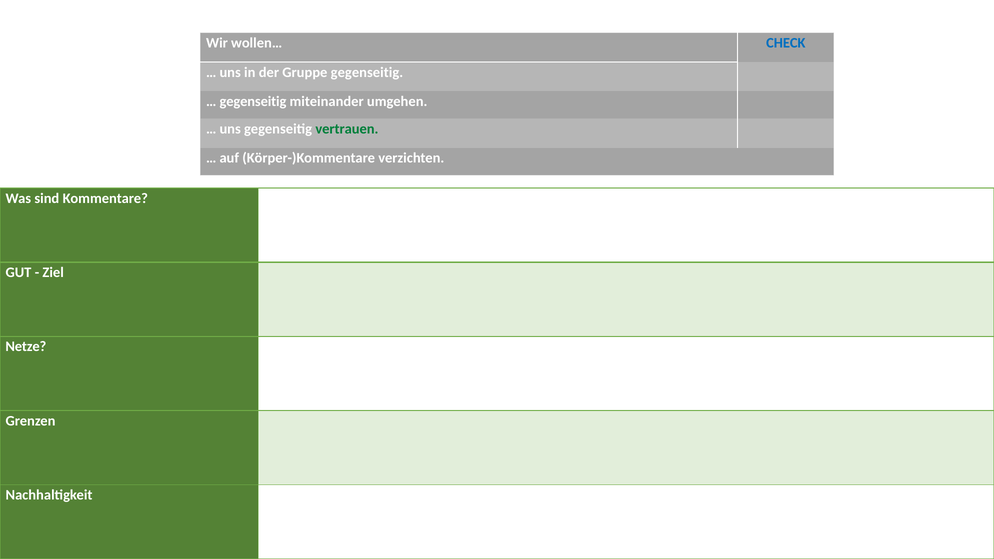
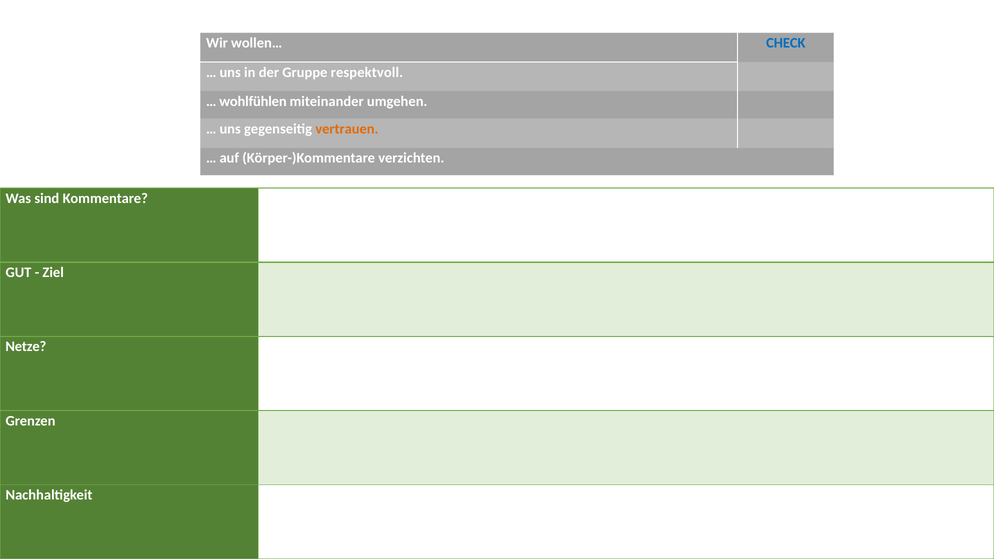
Gruppe gegenseitig: gegenseitig -> respektvoll (367, 72)
gegenseitig: gegenseitig -> wohlfühlen (253, 101)
vertrauen colour: green -> orange (347, 129)
